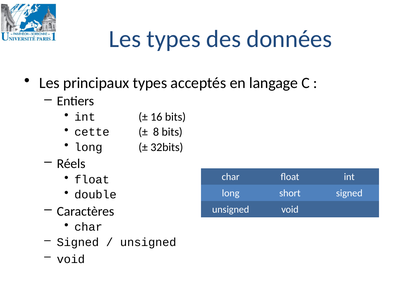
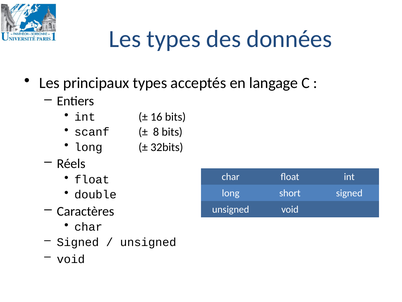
cette: cette -> scanf (92, 132)
